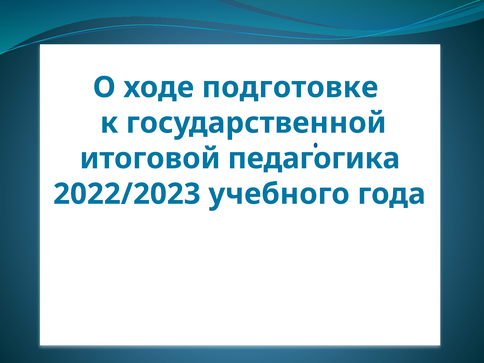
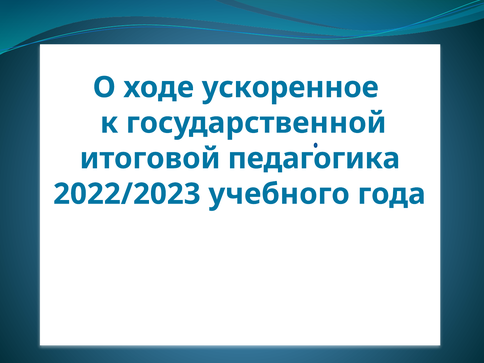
подготовке: подготовке -> ускоренное (290, 87)
